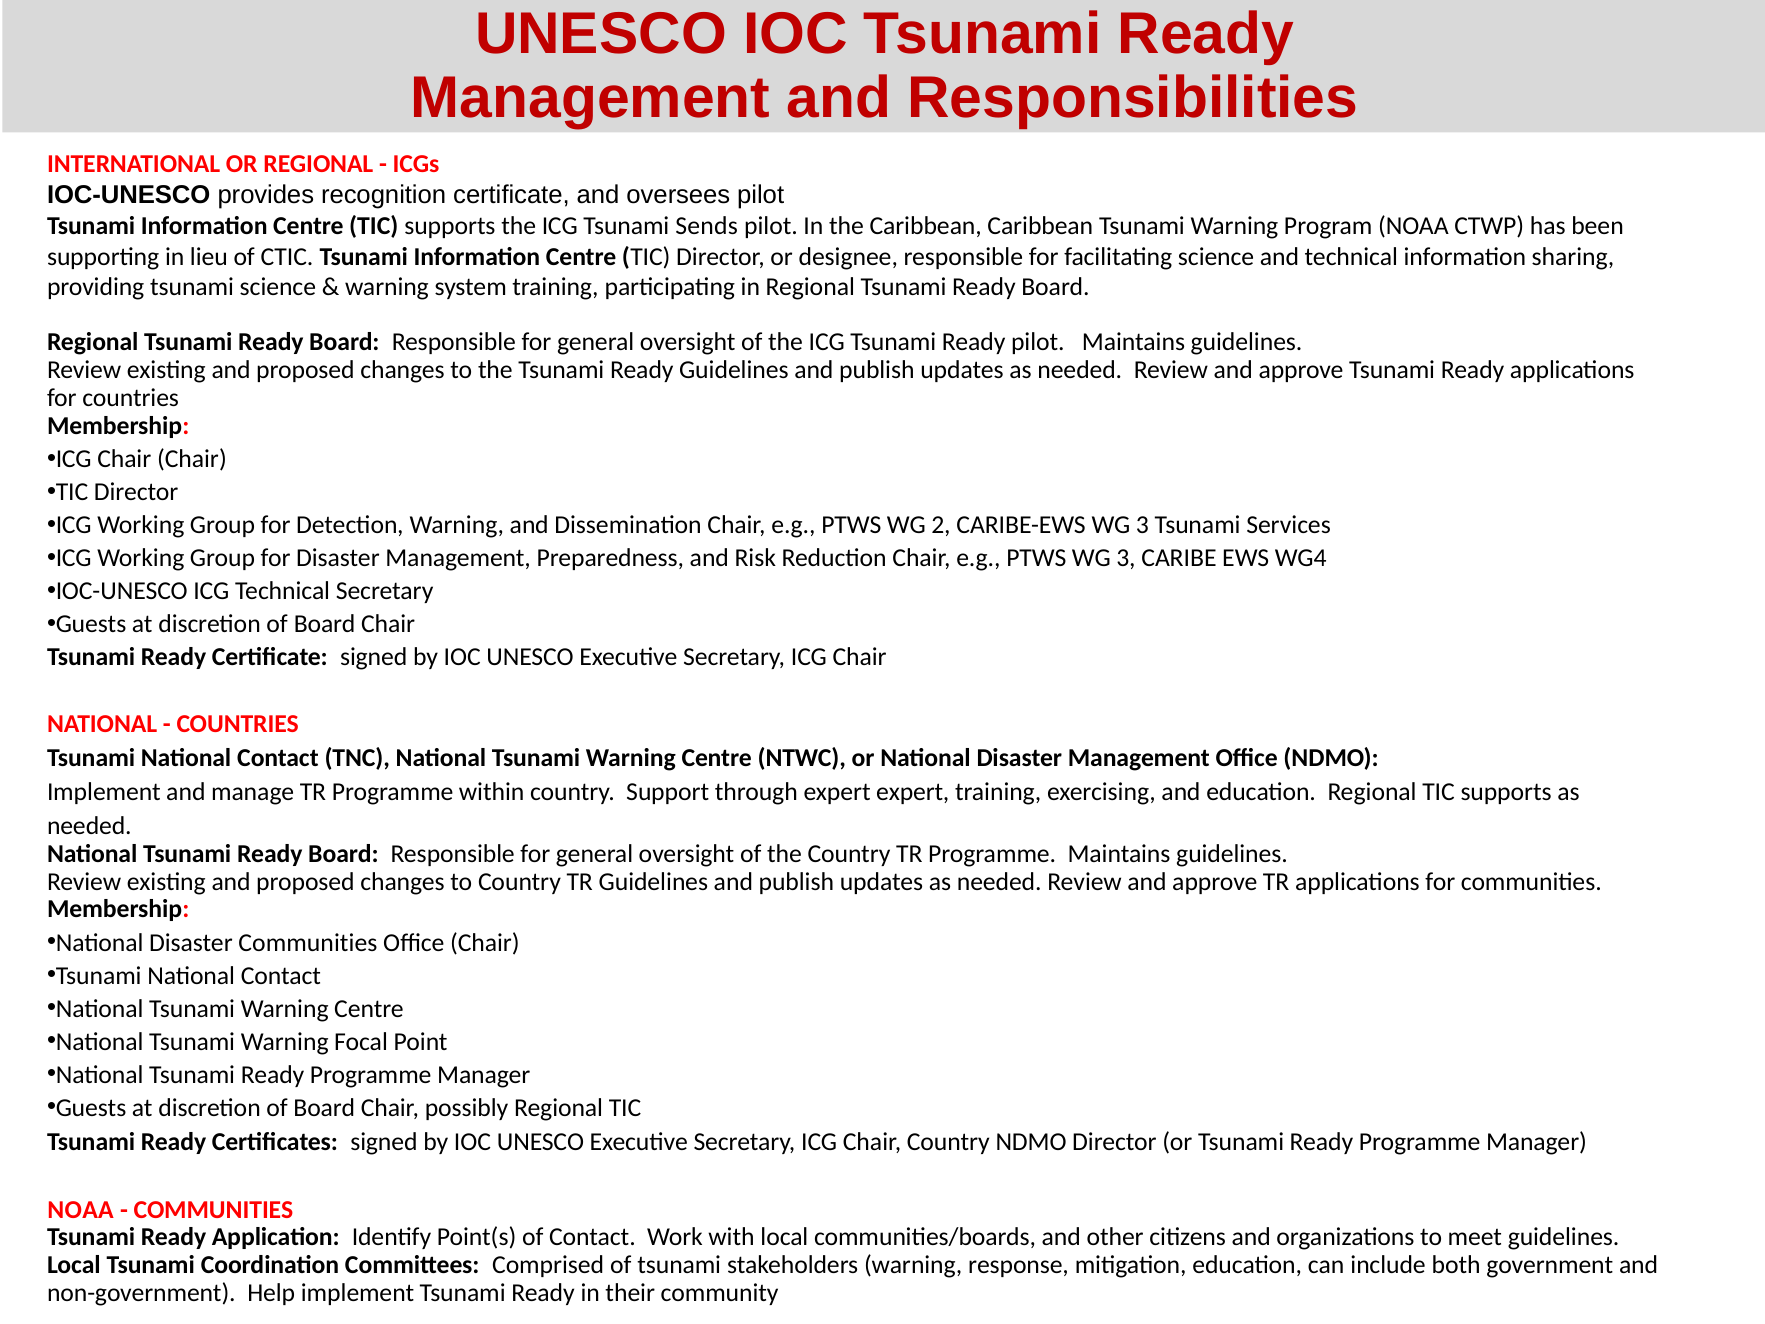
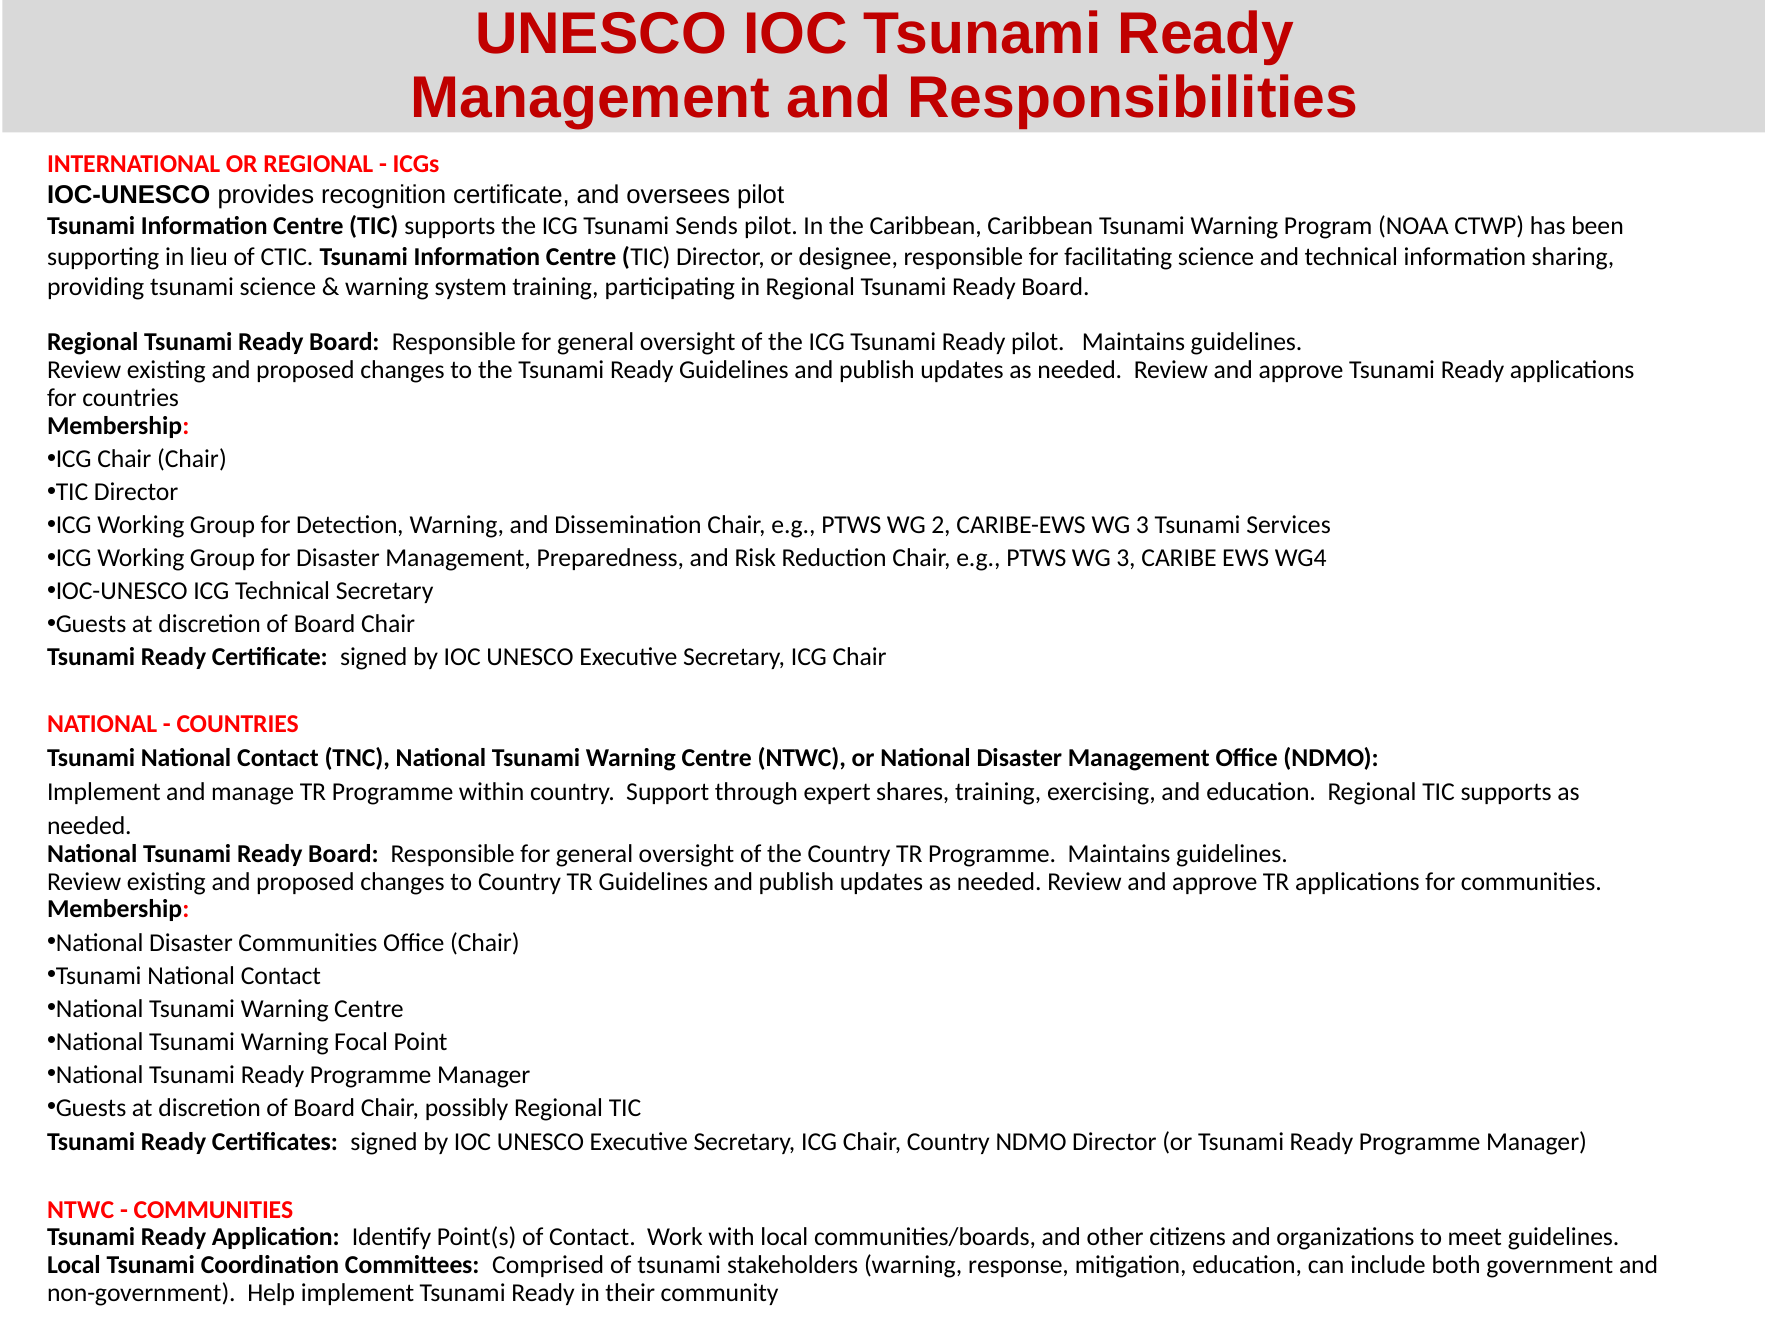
expert expert: expert -> shares (913, 792)
NOAA: NOAA -> NTWC (81, 1210)
